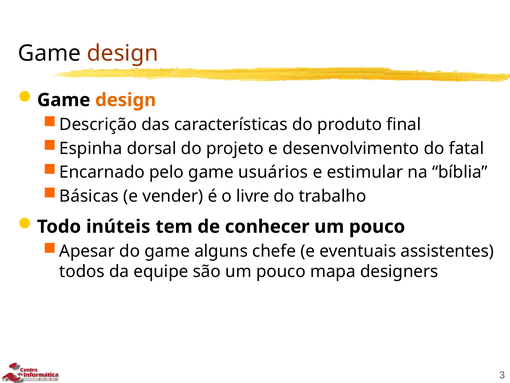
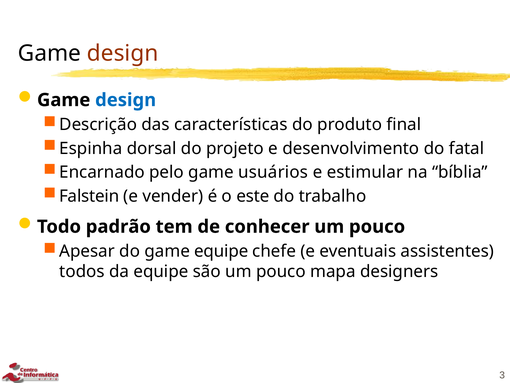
design colour: orange -> blue (126, 100)
Básicas: Básicas -> Falstein (89, 196)
livre: livre -> este (253, 196)
inúteis: inúteis -> padrão (118, 226)
game alguns: alguns -> equipe (221, 251)
